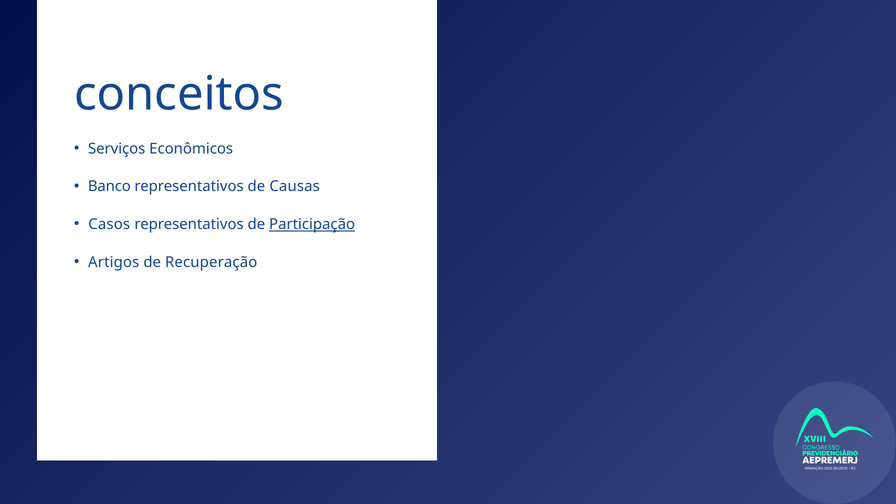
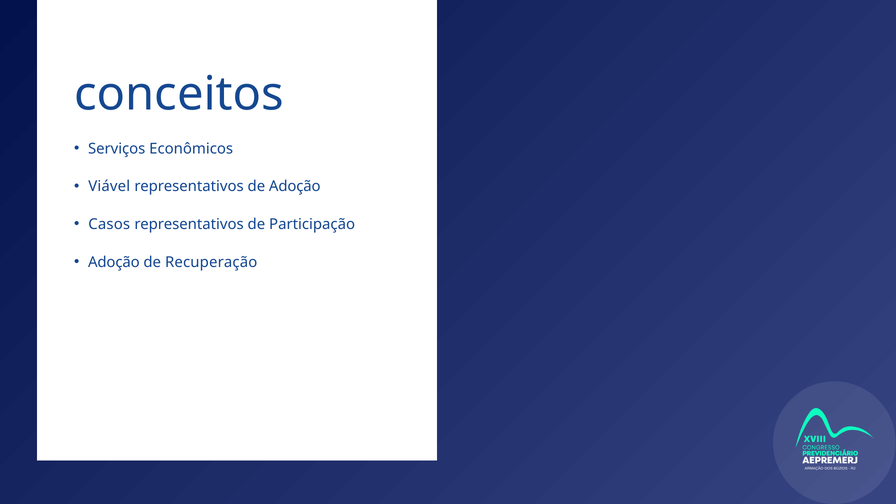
Banco: Banco -> Viável (109, 187)
de Causas: Causas -> Adoção (295, 187)
Participação underline: present -> none (312, 224)
Artigos: Artigos -> Adoção (114, 262)
